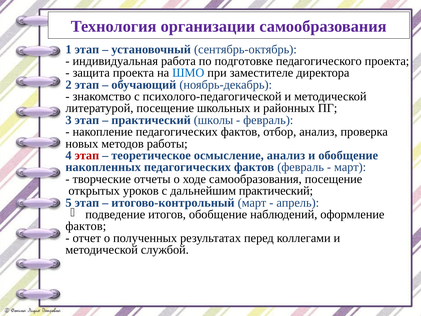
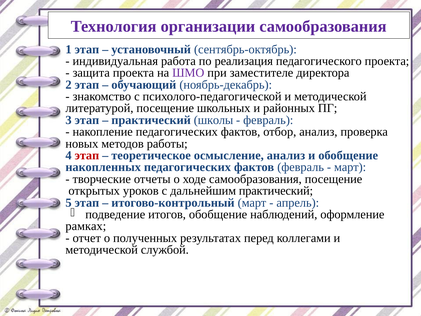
подготовке: подготовке -> реализация (244, 61)
ШМО colour: blue -> purple (188, 73)
фактов: фактов -> рамках (86, 226)
